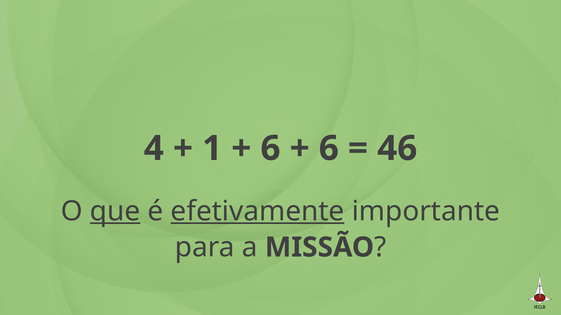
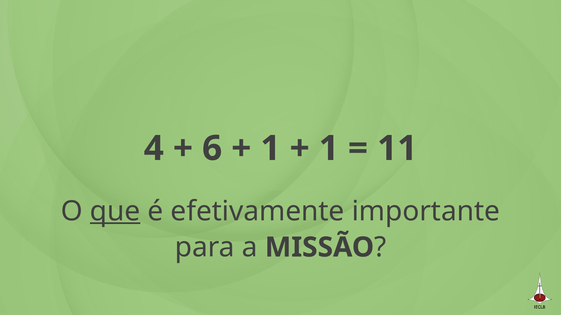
1: 1 -> 6 (212, 149)
6: 6 -> 1 (270, 149)
6: 6 -> 1 (329, 149)
46: 46 -> 11 (397, 149)
efetivamente underline: present -> none (258, 212)
